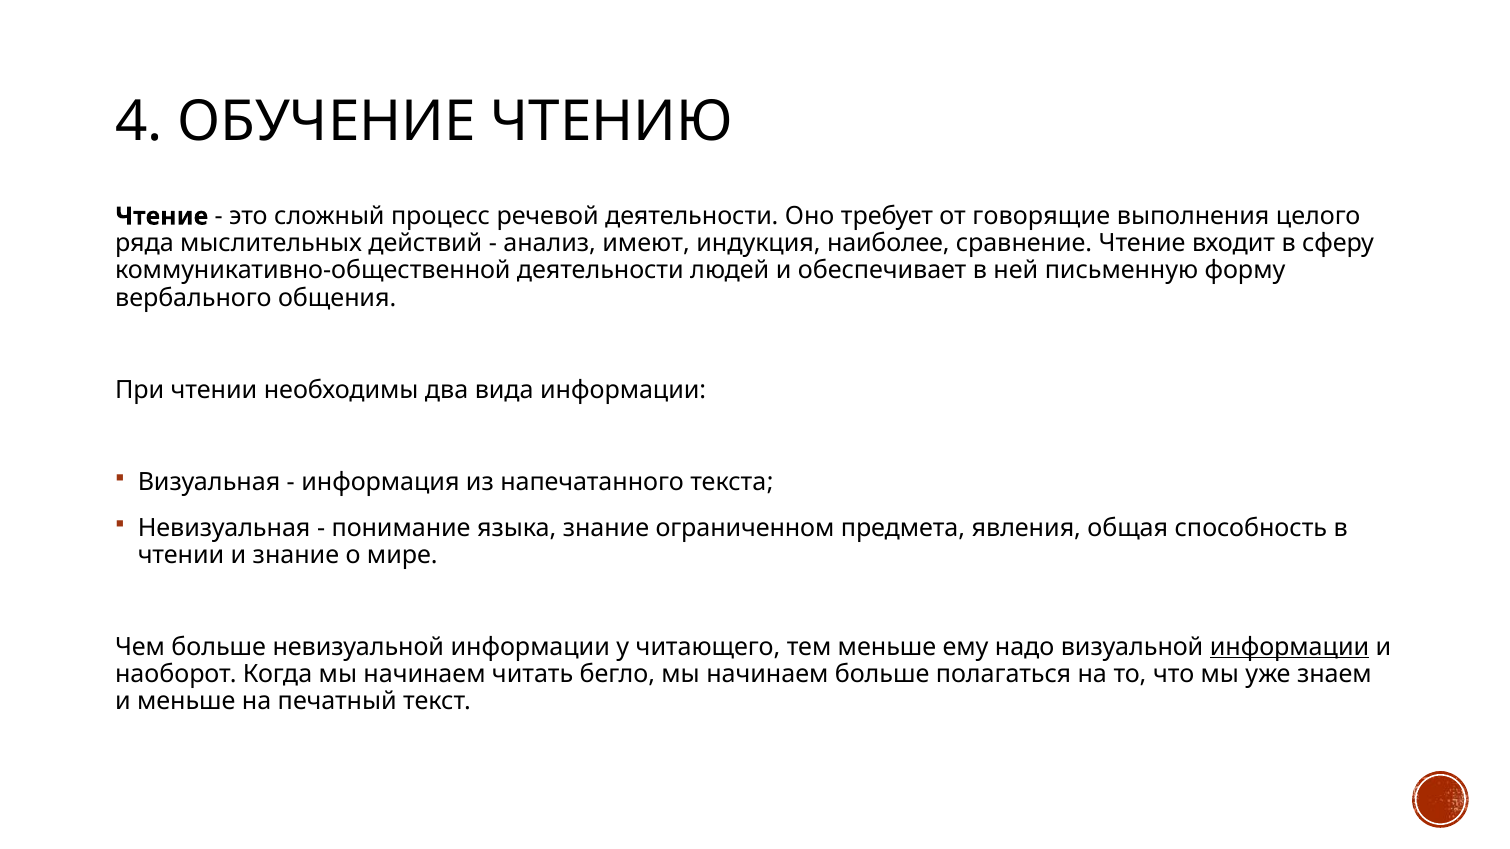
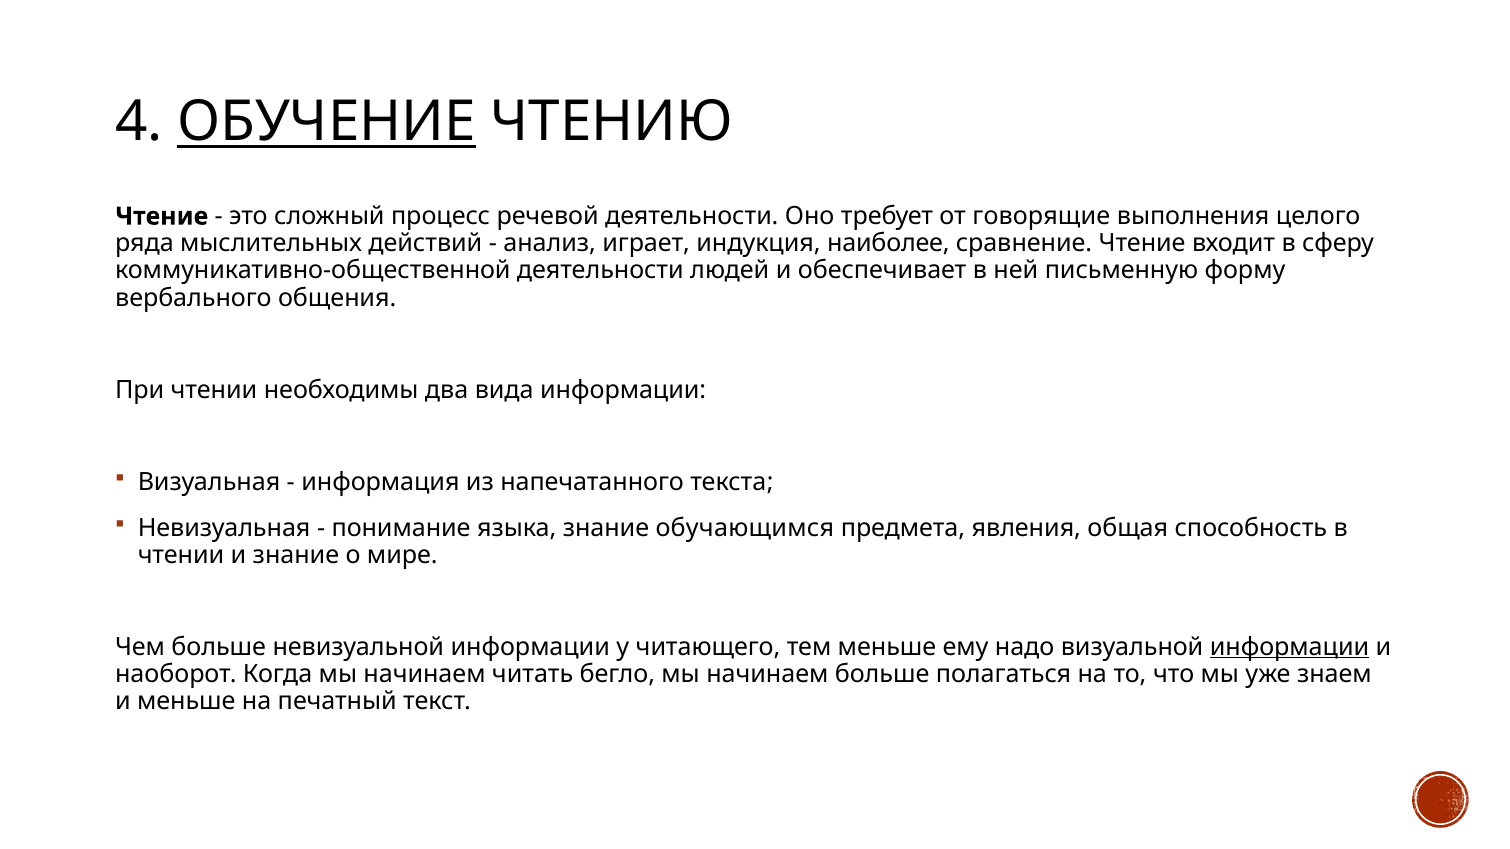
ОБУЧЕНИЕ underline: none -> present (327, 122)
имеют: имеют -> играет (646, 244)
ограниченном: ограниченном -> обучающимся (745, 528)
